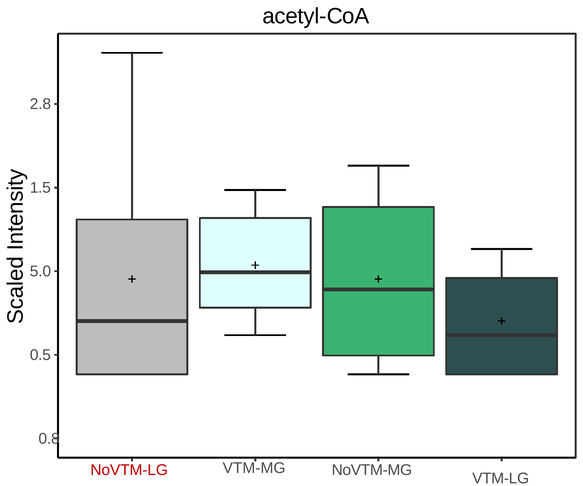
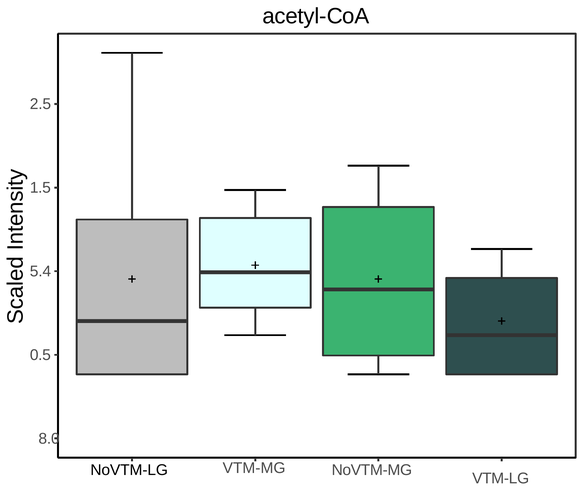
2.8: 2.8 -> 2.5 (40, 104)
5.0: 5.0 -> 5.4 (40, 271)
0.8: 0.8 -> 8.0 (49, 439)
NoVTM-LG colour: red -> black (129, 470)
